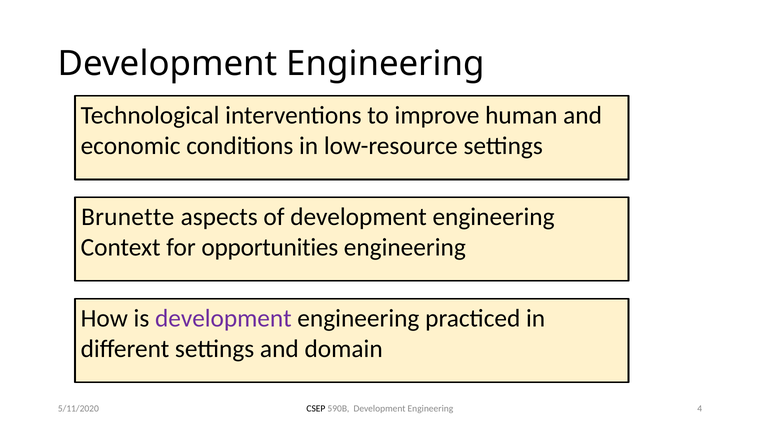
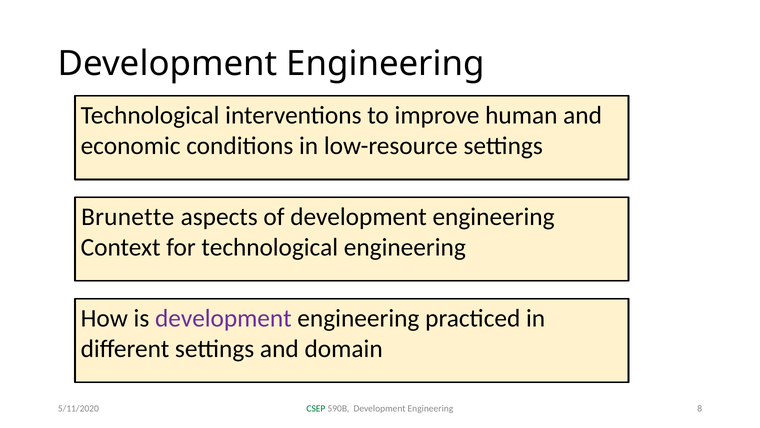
for opportunities: opportunities -> technological (270, 247)
CSEP colour: black -> green (316, 408)
4: 4 -> 8 (700, 408)
